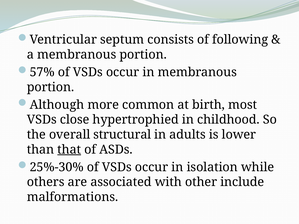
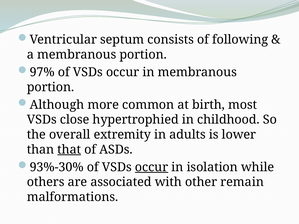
57%: 57% -> 97% (42, 72)
structural: structural -> extremity (122, 135)
25%-30%: 25%-30% -> 93%-30% (57, 167)
occur underline: none -> present (152, 167)
include: include -> remain (242, 182)
